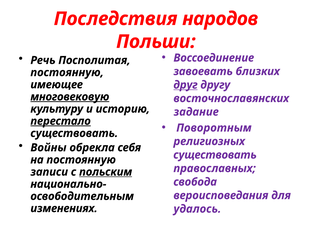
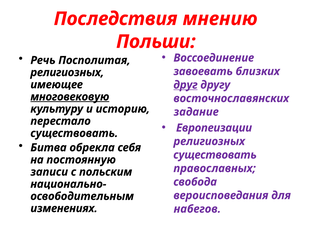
народов: народов -> мнению (220, 19)
постоянную: постоянную -> религиозных (67, 72)
перестало underline: present -> none (61, 121)
Поворотным: Поворотным -> Европеизации (214, 128)
Войны: Войны -> Битва (49, 148)
польским underline: present -> none (106, 172)
удалось: удалось -> набегов (197, 209)
